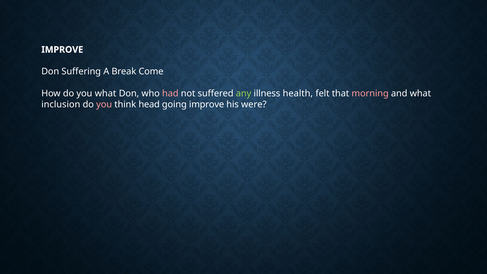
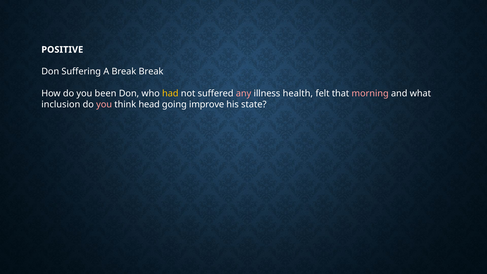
IMPROVE: IMPROVE -> POSITIVE (62, 50)
Break Come: Come -> Break (151, 72)
you what: what -> been (106, 93)
had colour: pink -> yellow (170, 93)
any colour: light green -> pink (244, 93)
were: were -> state (254, 104)
